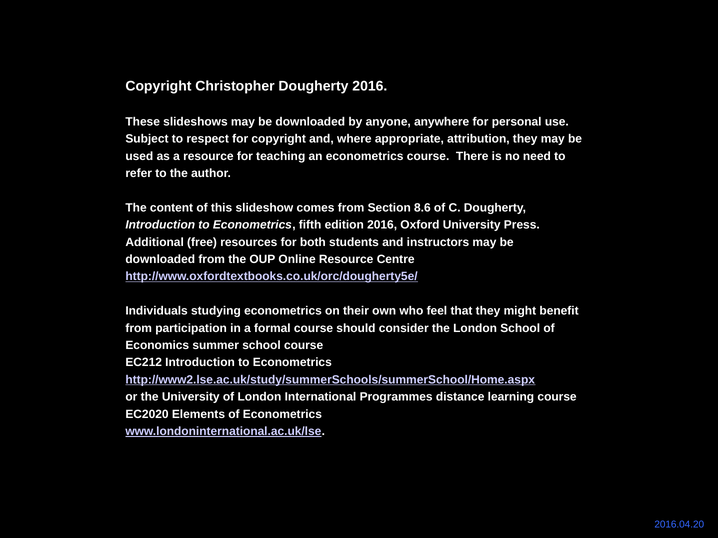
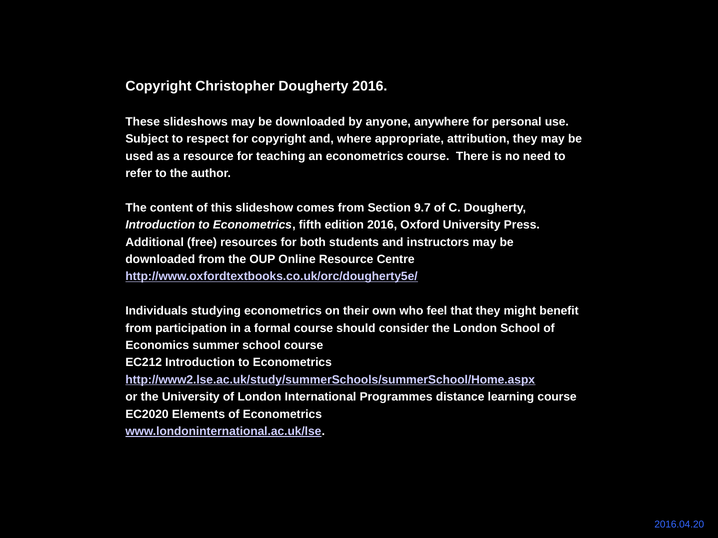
8.6: 8.6 -> 9.7 (422, 208)
